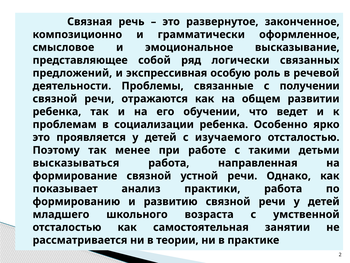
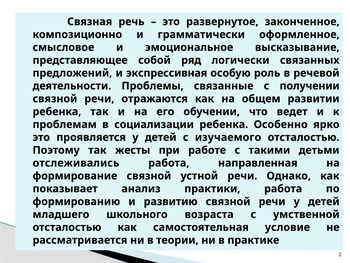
менее: менее -> жесты (133, 150)
высказываться: высказываться -> отслеживались (76, 163)
занятии: занятии -> условие (287, 227)
